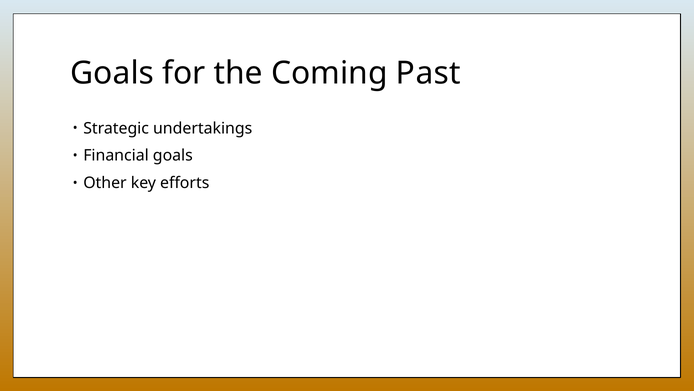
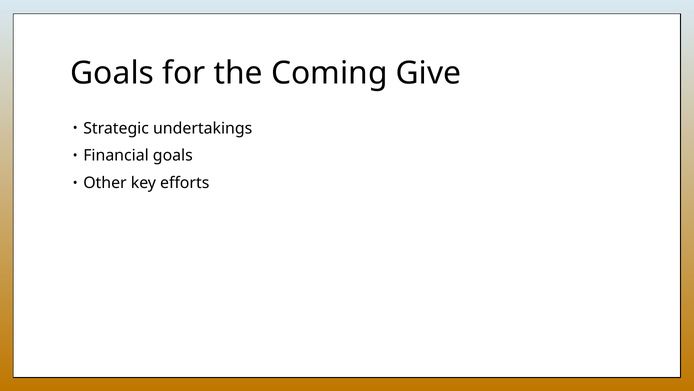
Past: Past -> Give (429, 73)
